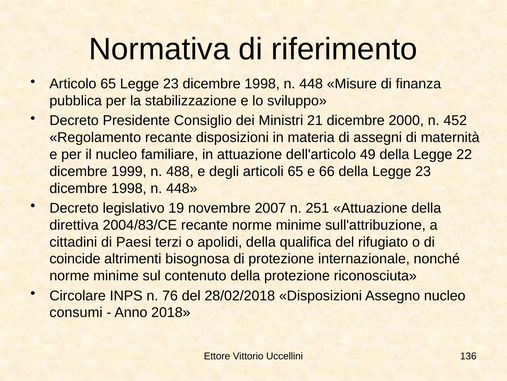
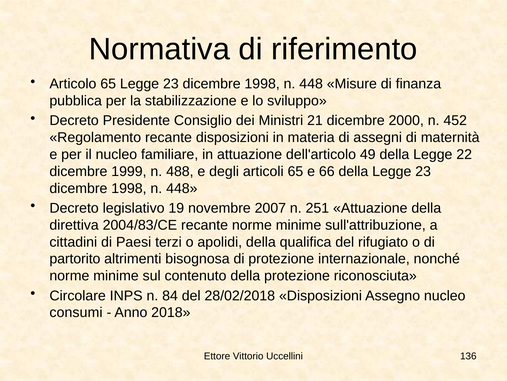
coincide: coincide -> partorito (75, 258)
76: 76 -> 84 (170, 295)
